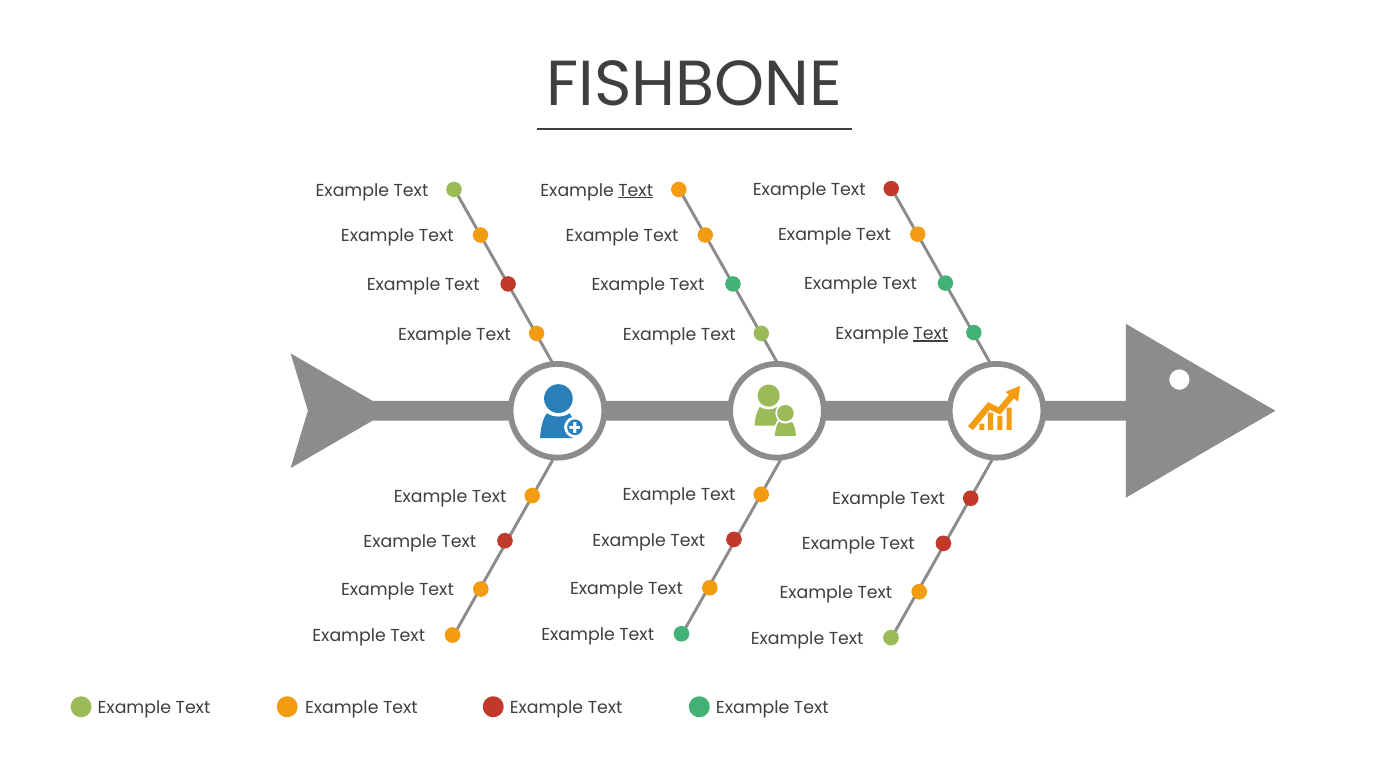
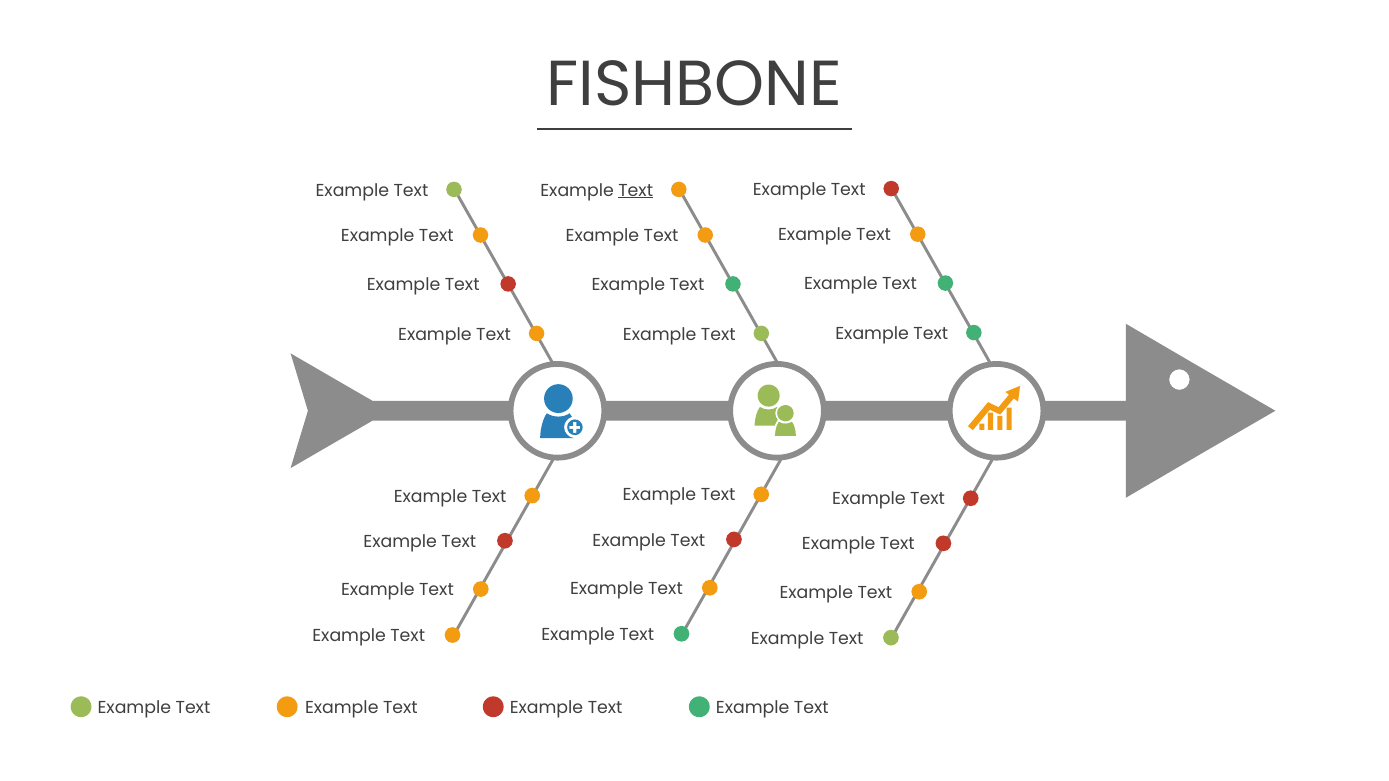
Text underline: present -> none (931, 334)
